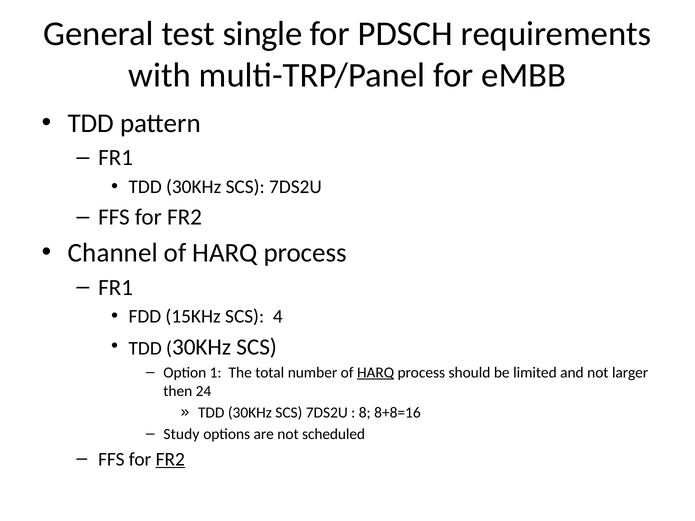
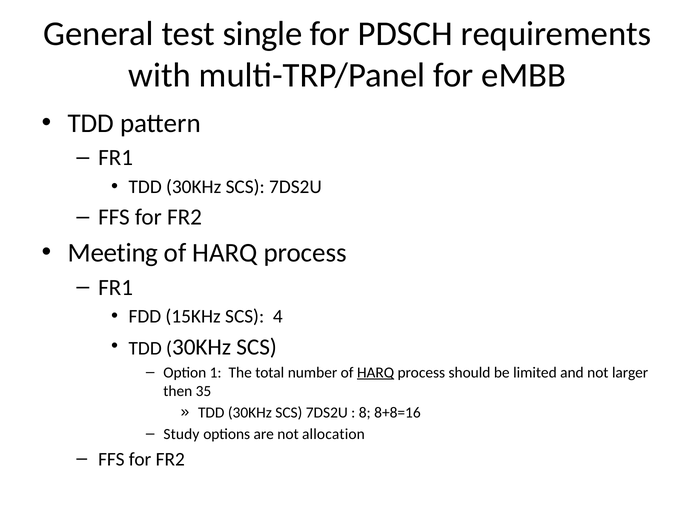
Channel: Channel -> Meeting (113, 253)
24: 24 -> 35 (203, 391)
scheduled: scheduled -> allocation (333, 434)
FR2 underline: present -> none (170, 459)
